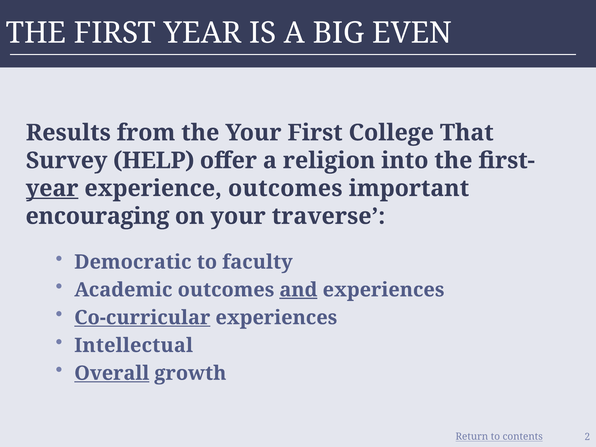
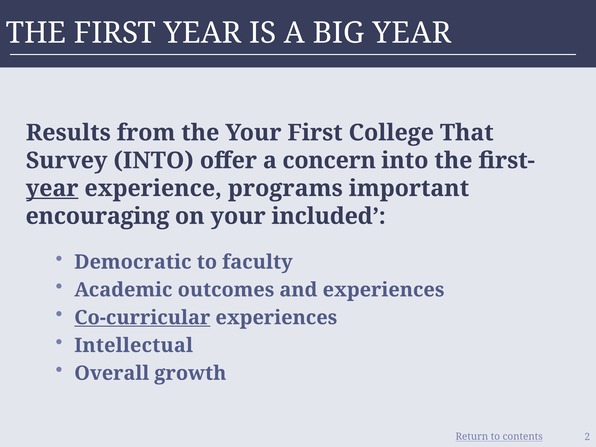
BIG EVEN: EVEN -> YEAR (412, 33)
Survey HELP: HELP -> INTO (154, 161)
religion: religion -> concern (329, 161)
experience outcomes: outcomes -> programs (285, 188)
traverse: traverse -> included (329, 216)
and underline: present -> none (298, 290)
Overall underline: present -> none (112, 373)
